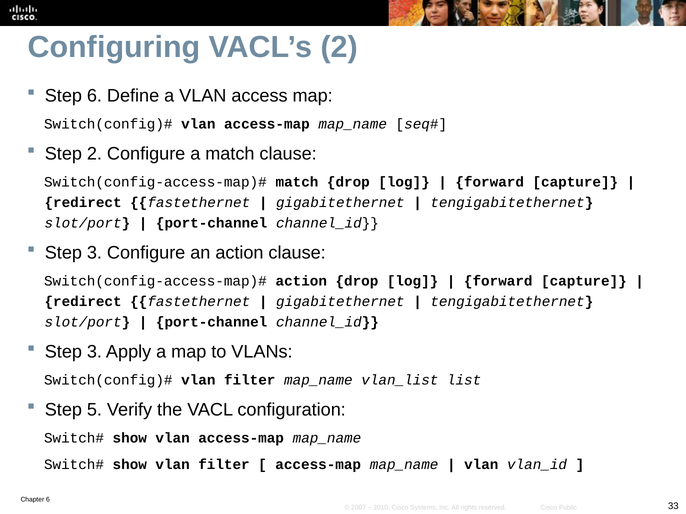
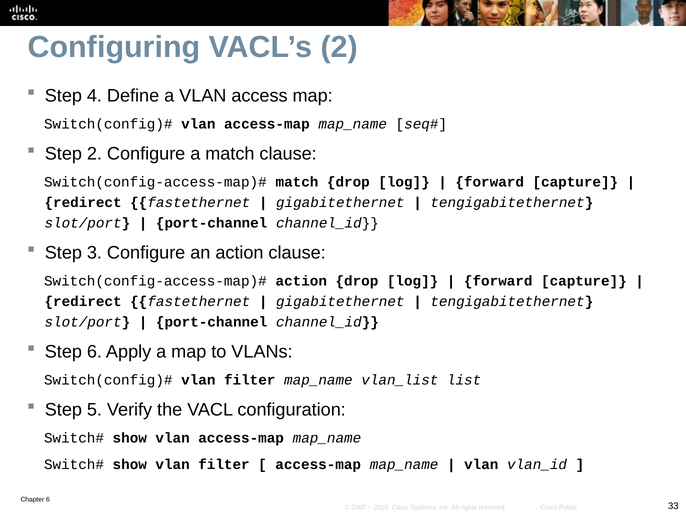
Step 6: 6 -> 4 (94, 96)
3: 3 -> 6 (94, 352)
